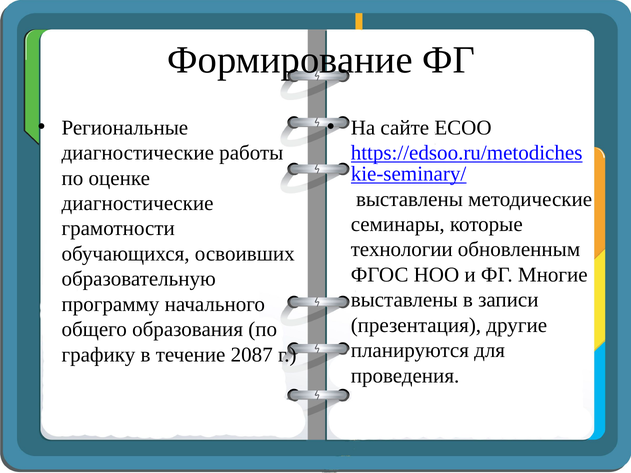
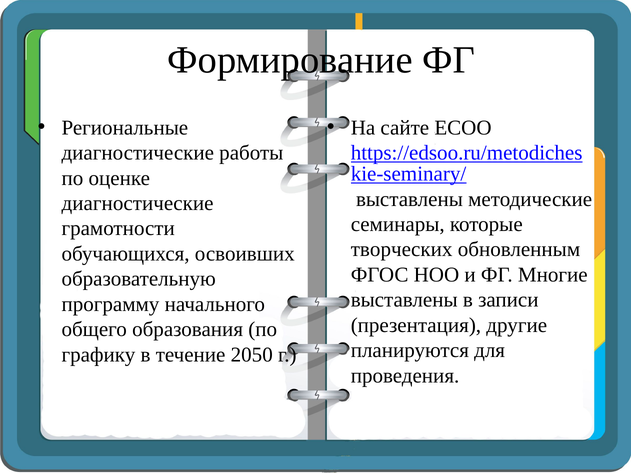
технологии: технологии -> творческих (402, 250)
2087: 2087 -> 2050 (252, 355)
